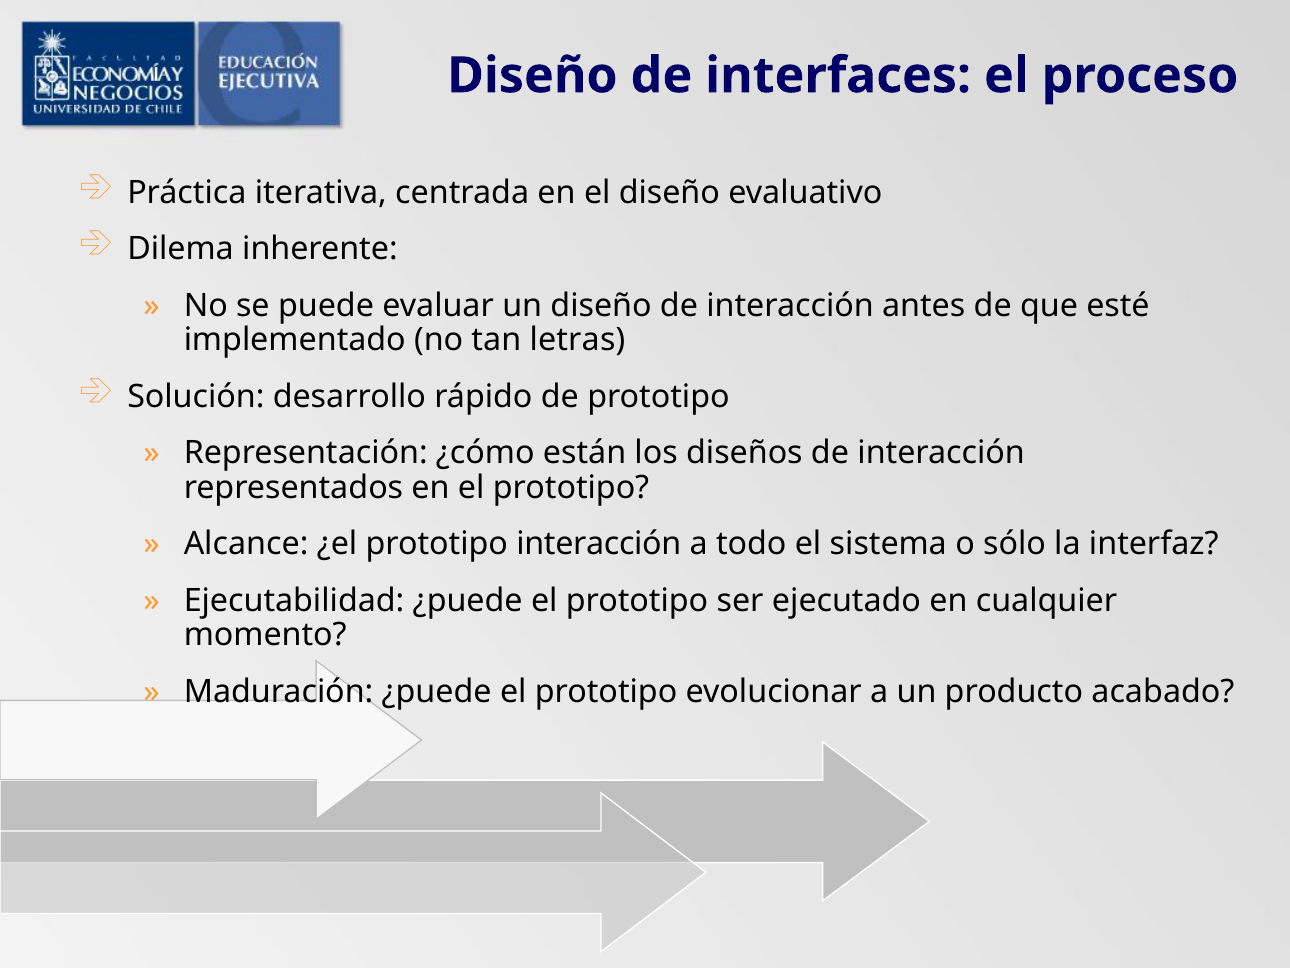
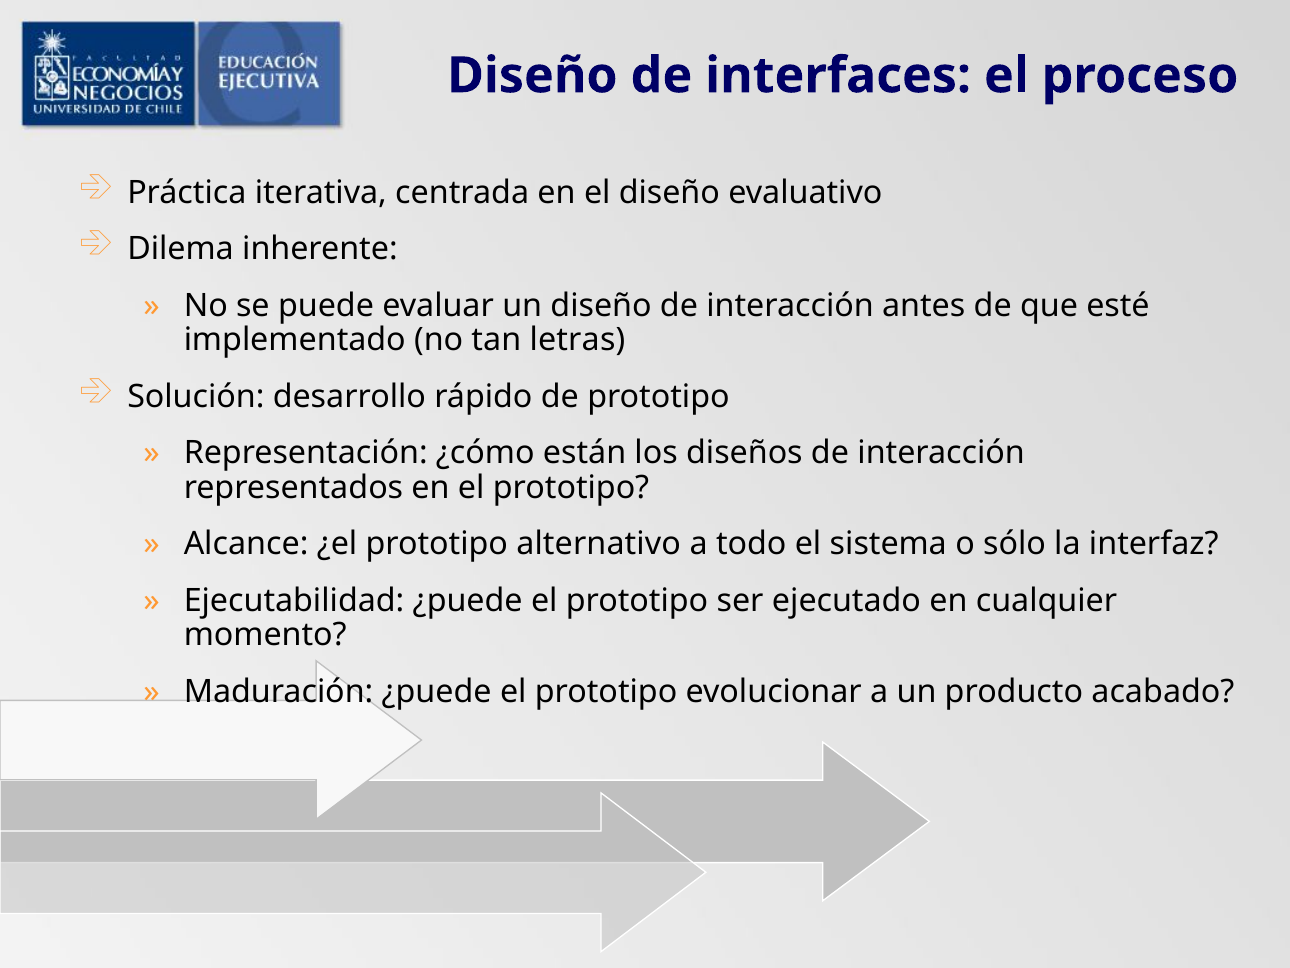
prototipo interacción: interacción -> alternativo (599, 544)
